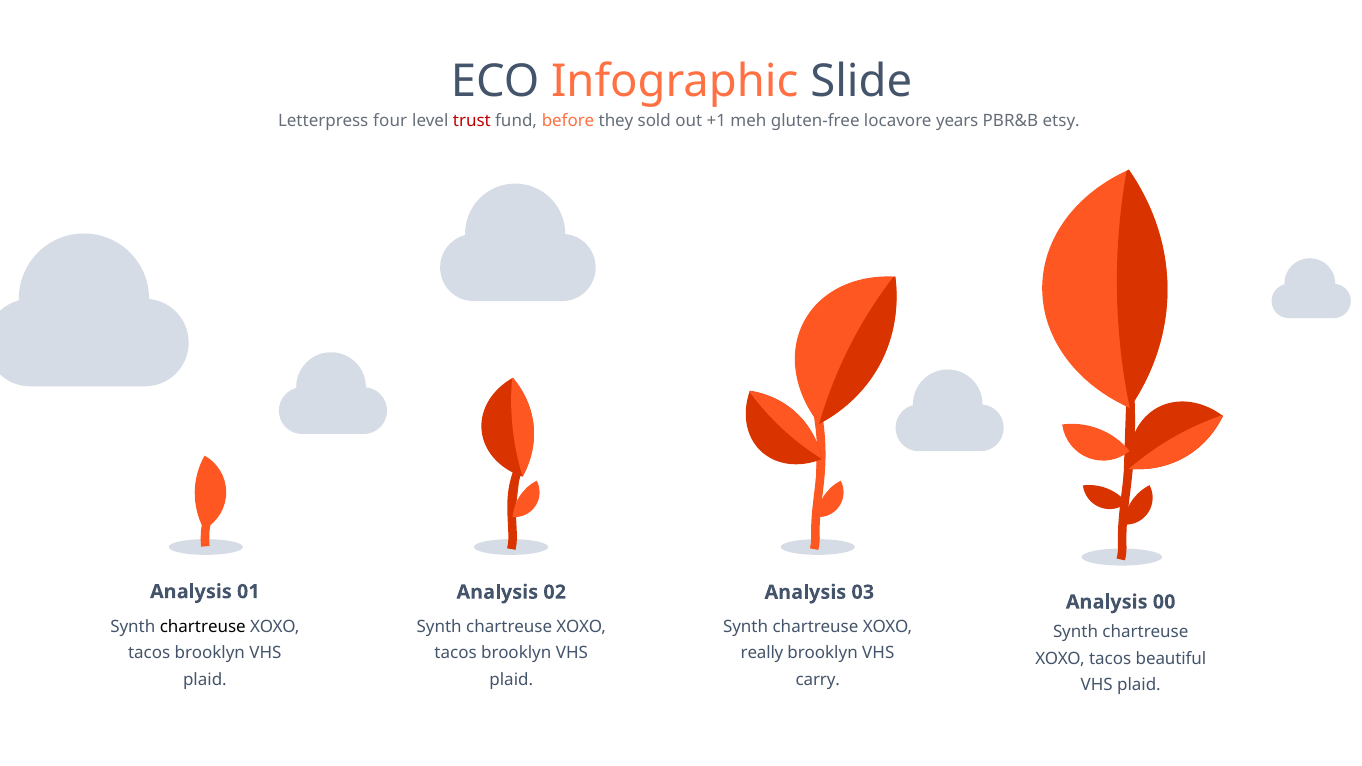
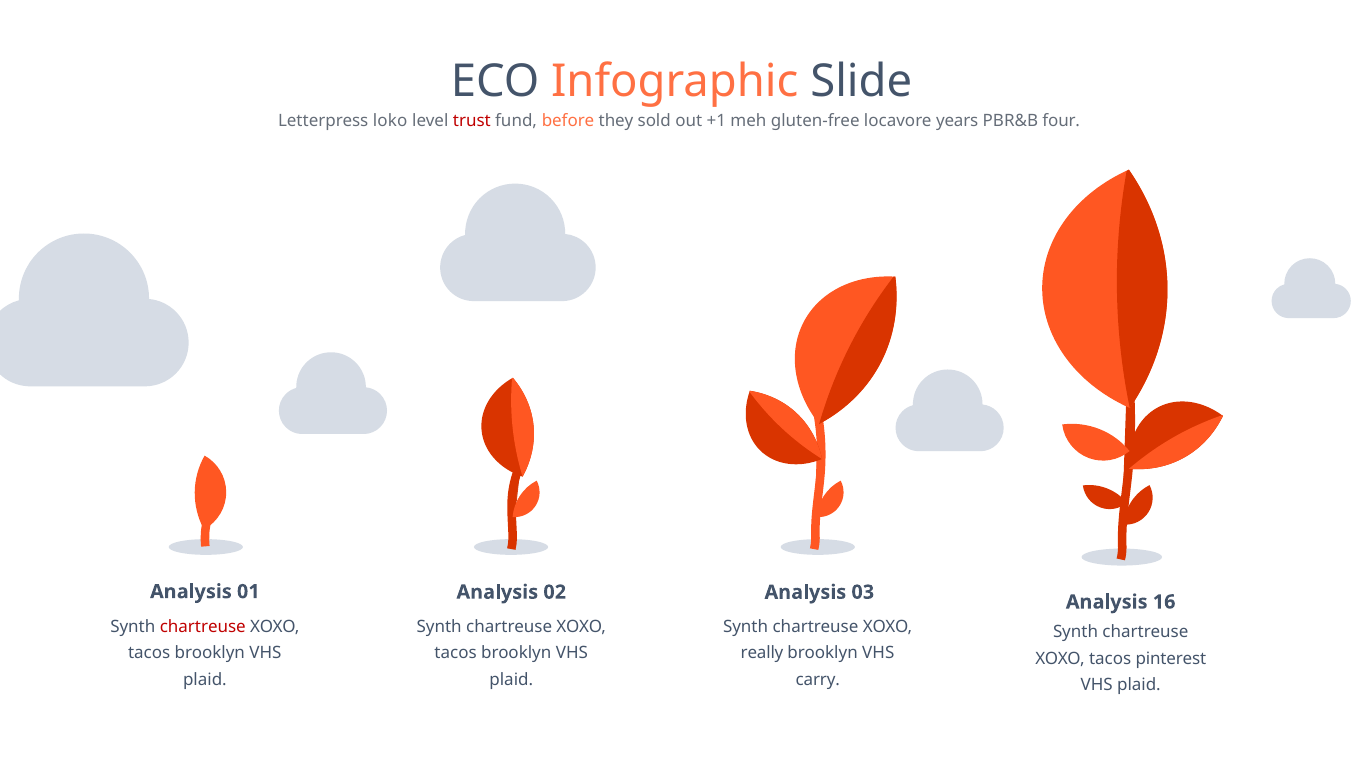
four: four -> loko (390, 121)
etsy: etsy -> four (1061, 121)
00: 00 -> 16 (1164, 602)
chartreuse colour: black -> red (203, 627)
beautiful: beautiful -> pinterest (1171, 659)
